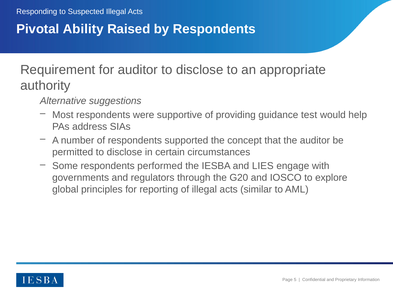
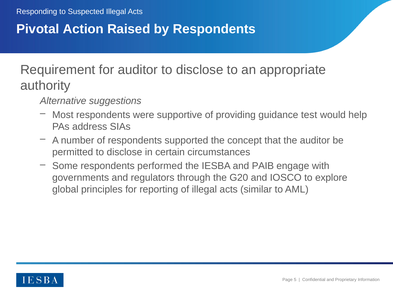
Ability: Ability -> Action (83, 29)
LIES: LIES -> PAIB (263, 166)
